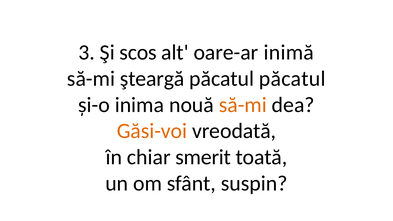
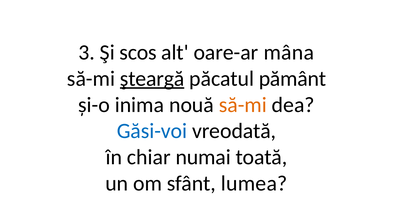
inimă: inimă -> mâna (289, 52)
şteargă underline: none -> present (152, 79)
păcatul păcatul: păcatul -> pământ (292, 79)
Găsi-voi colour: orange -> blue (152, 131)
smerit: smerit -> numai (203, 157)
suspin: suspin -> lumea (254, 183)
